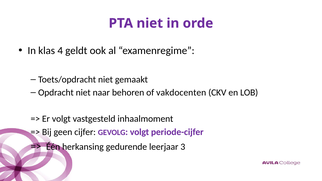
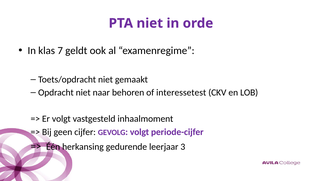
4: 4 -> 7 (60, 51)
vakdocenten: vakdocenten -> interessetest (181, 93)
